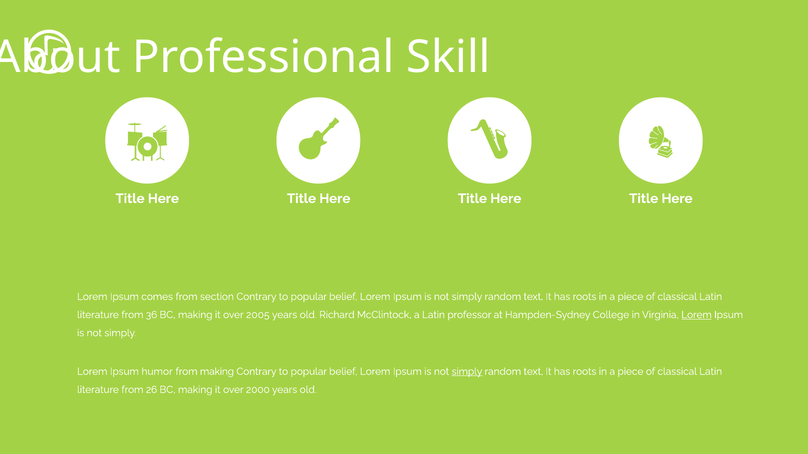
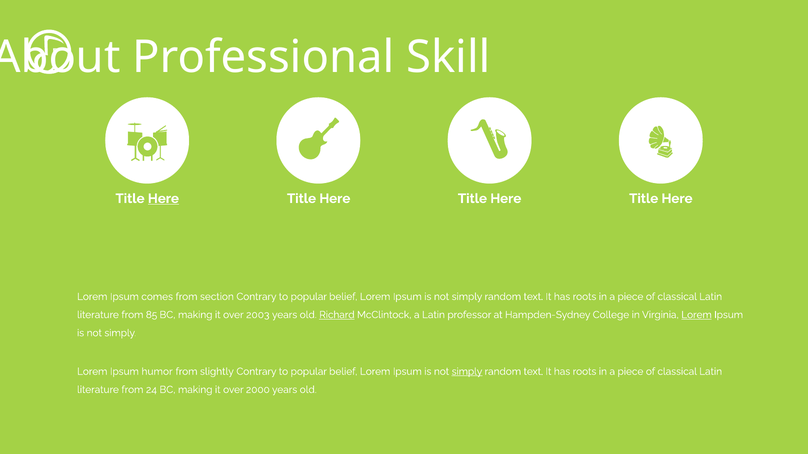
Here underline: none -> present (163, 199)
36: 36 -> 85 (152, 315)
2005: 2005 -> 2003 (258, 315)
Richard underline: none -> present (337, 315)
from making: making -> slightly (217, 372)
26: 26 -> 24 (151, 390)
